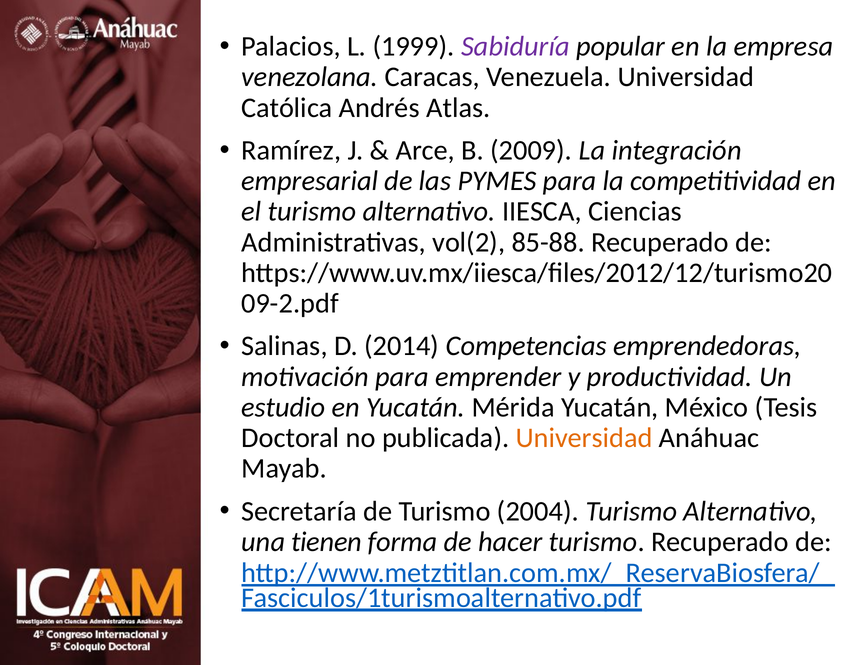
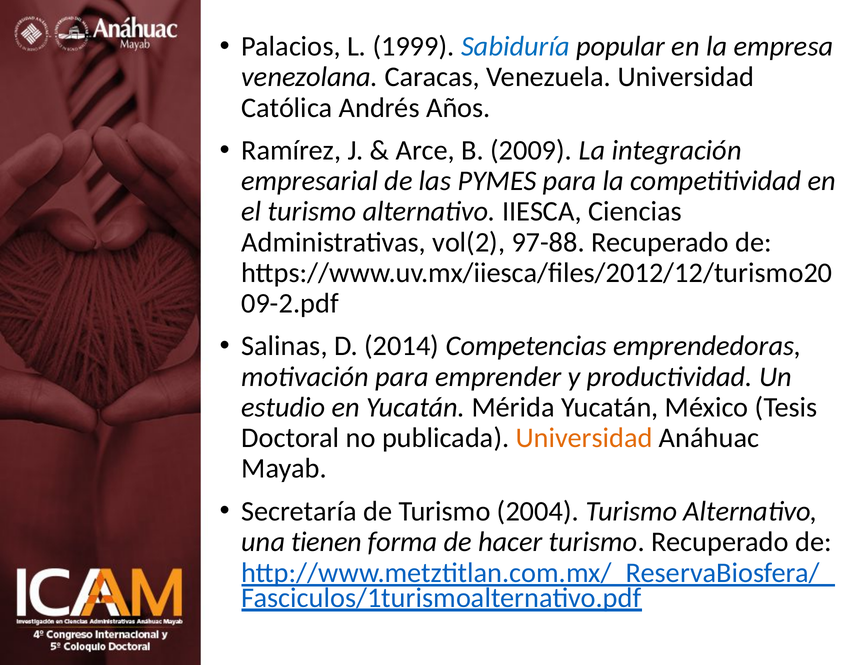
Sabiduría colour: purple -> blue (515, 46)
Atlas: Atlas -> Años (458, 108)
85-88: 85-88 -> 97-88 (548, 242)
